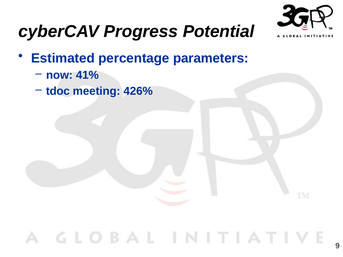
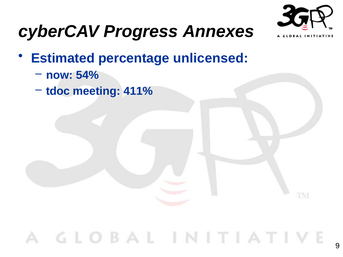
Potential: Potential -> Annexes (218, 31)
parameters: parameters -> unlicensed (211, 58)
41%: 41% -> 54% (87, 75)
426%: 426% -> 411% (138, 91)
